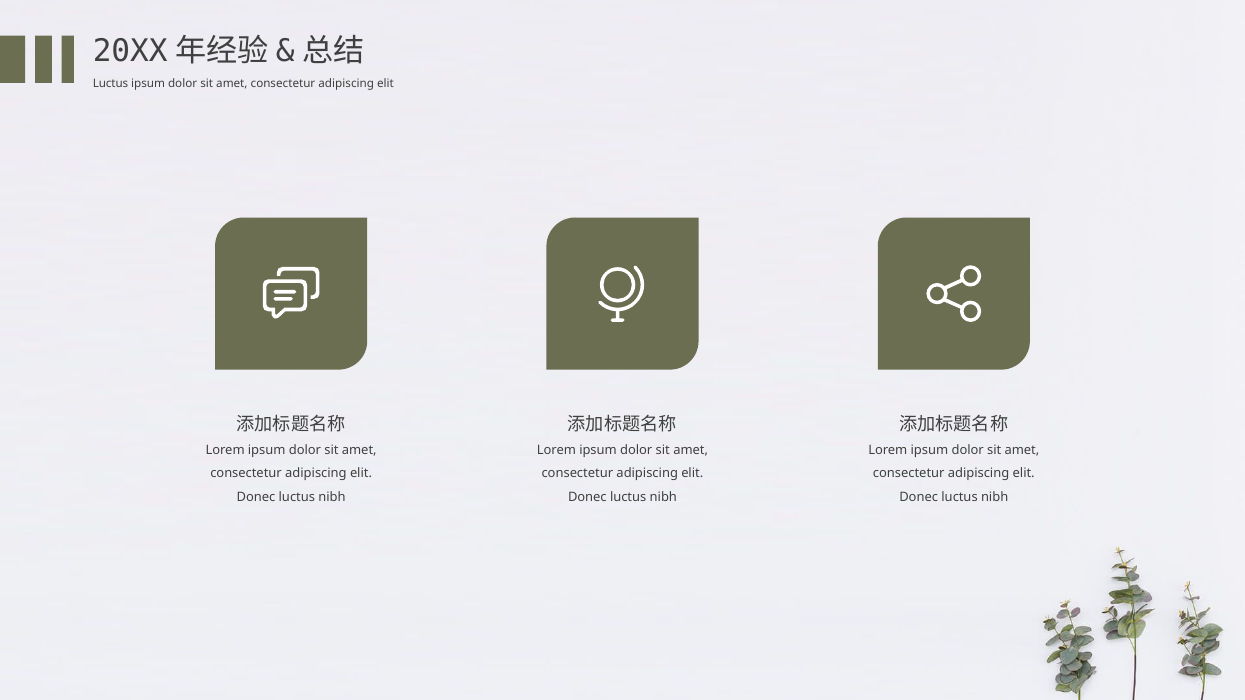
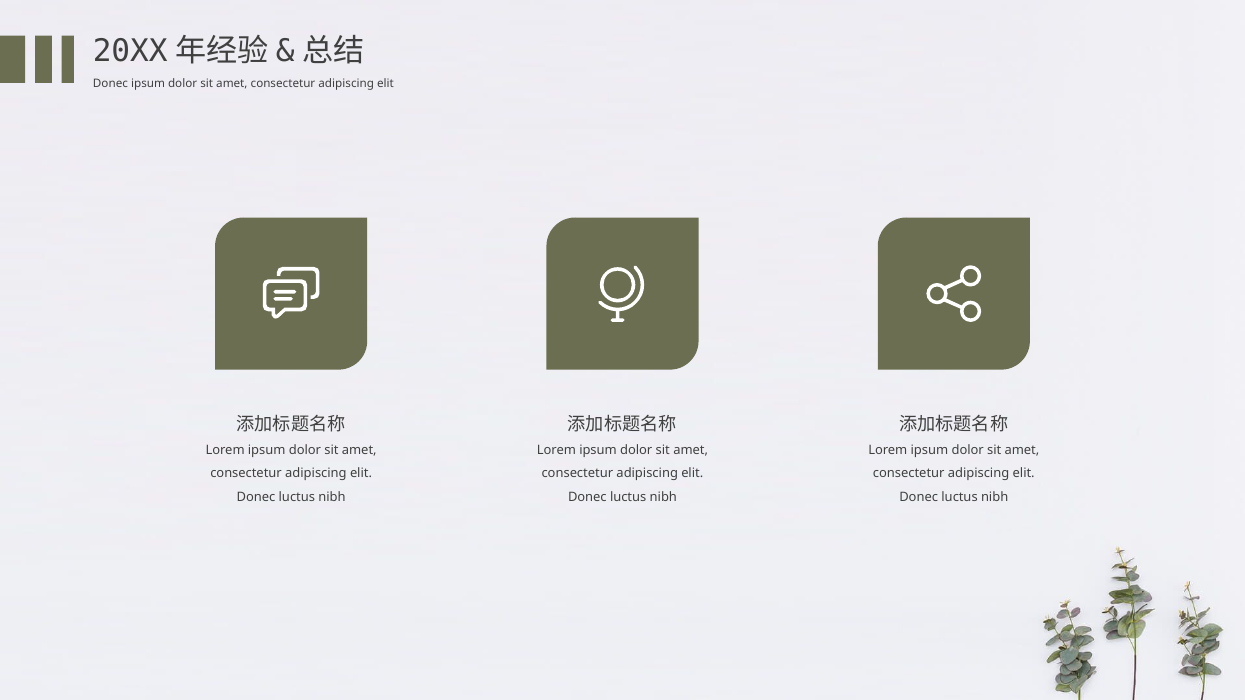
Luctus: Luctus -> Donec (110, 84)
